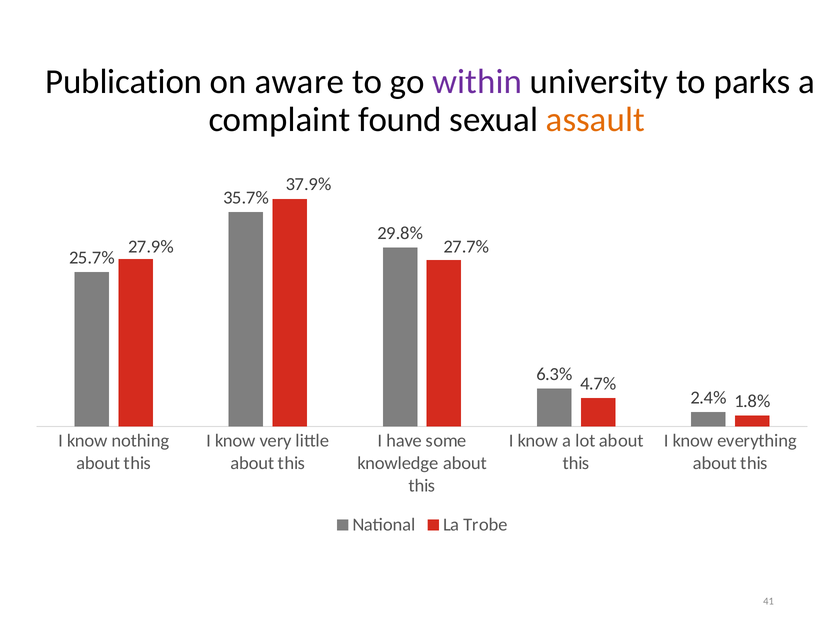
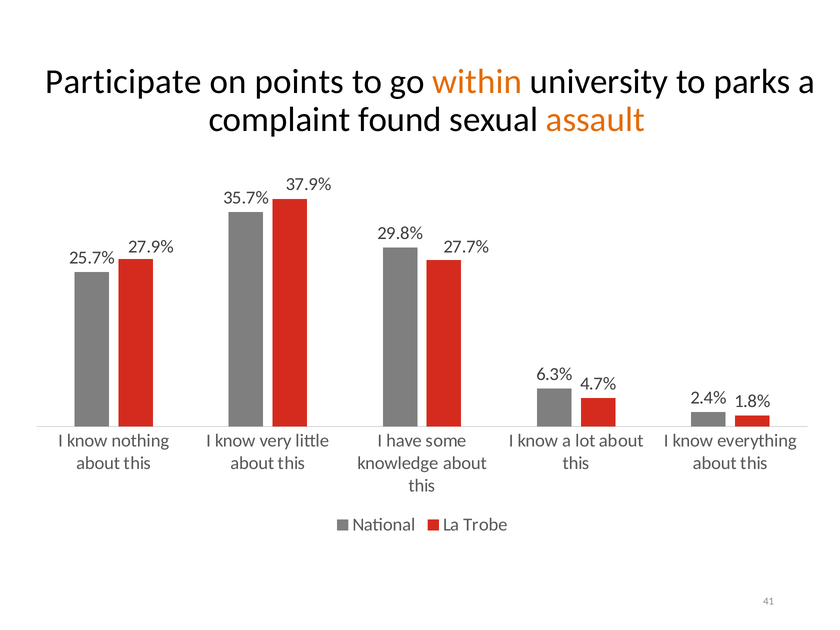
Publication: Publication -> Participate (124, 82)
aware: aware -> points (299, 82)
within colour: purple -> orange (477, 82)
